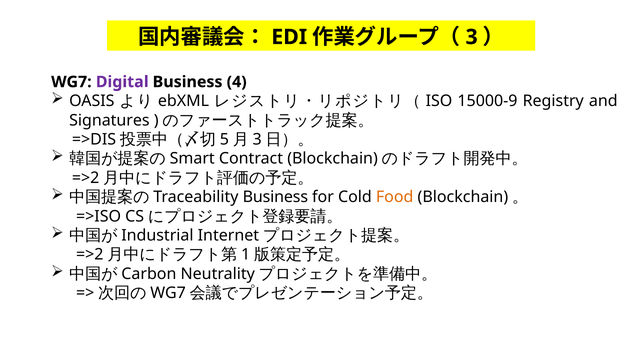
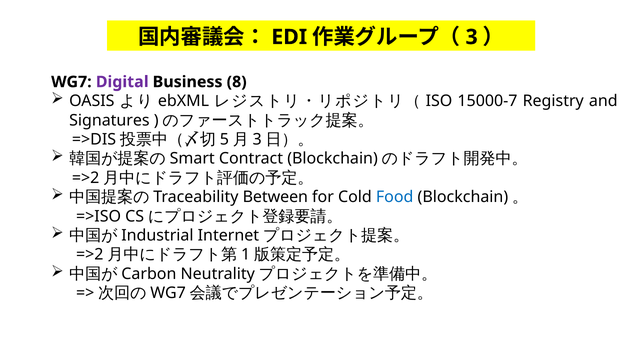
4: 4 -> 8 (237, 82)
15000-9: 15000-9 -> 15000-7 (488, 101)
Business: Business -> Between (275, 197)
Food colour: orange -> blue (395, 197)
